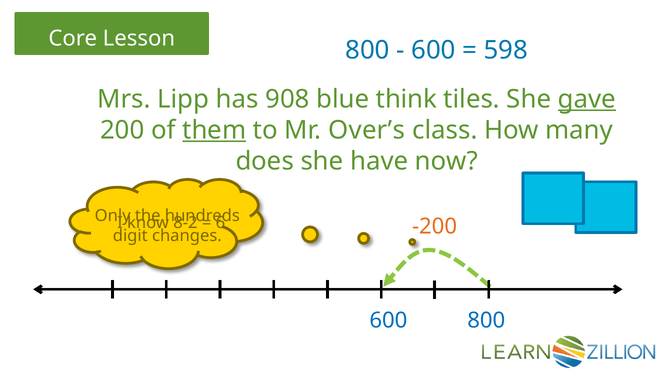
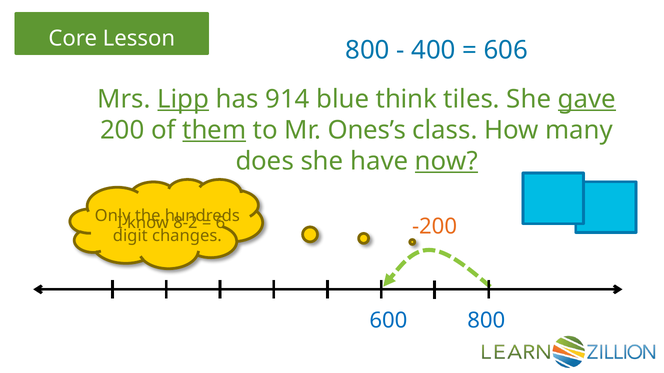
600: 600 -> 400 (433, 50)
598: 598 -> 606 (506, 50)
Lipp underline: none -> present (183, 99)
908: 908 -> 914 (287, 99)
Over’s: Over’s -> Ones’s (367, 130)
now underline: none -> present (446, 161)
